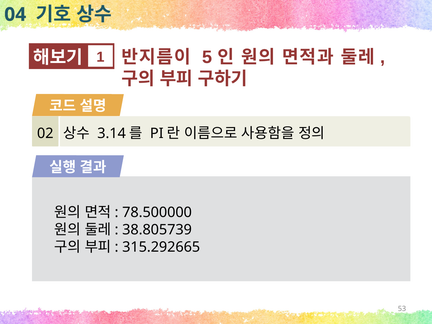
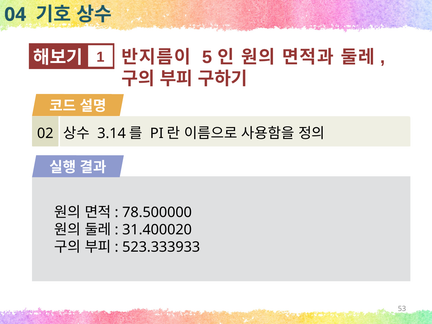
38.805739: 38.805739 -> 31.400020 (157, 230)
315.292665: 315.292665 -> 523.333933 (161, 247)
